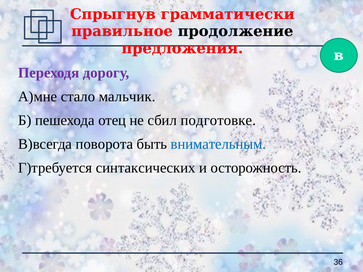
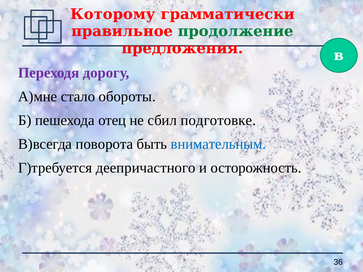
Спрыгнув: Спрыгнув -> Которому (113, 14)
продолжение colour: black -> green (236, 31)
мальчик: мальчик -> обороты (127, 97)
синтаксических: синтаксических -> деепричастного (146, 168)
